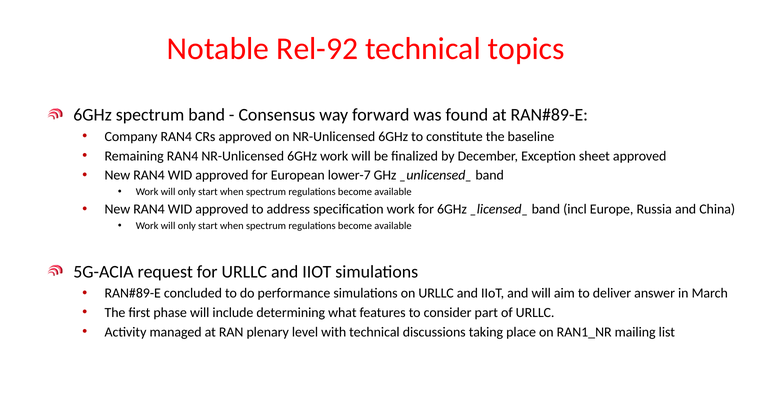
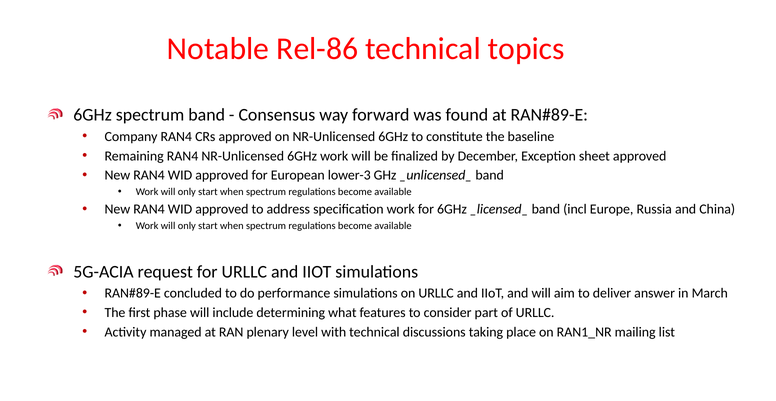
Rel-92: Rel-92 -> Rel-86 (317, 49)
lower-7: lower-7 -> lower-3 (349, 176)
